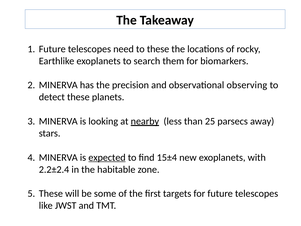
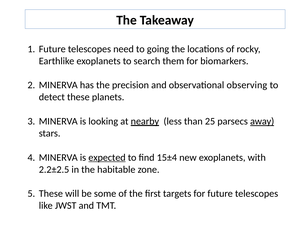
to these: these -> going (158, 49)
away underline: none -> present (262, 121)
2.2±2.4: 2.2±2.4 -> 2.2±2.5 (54, 169)
